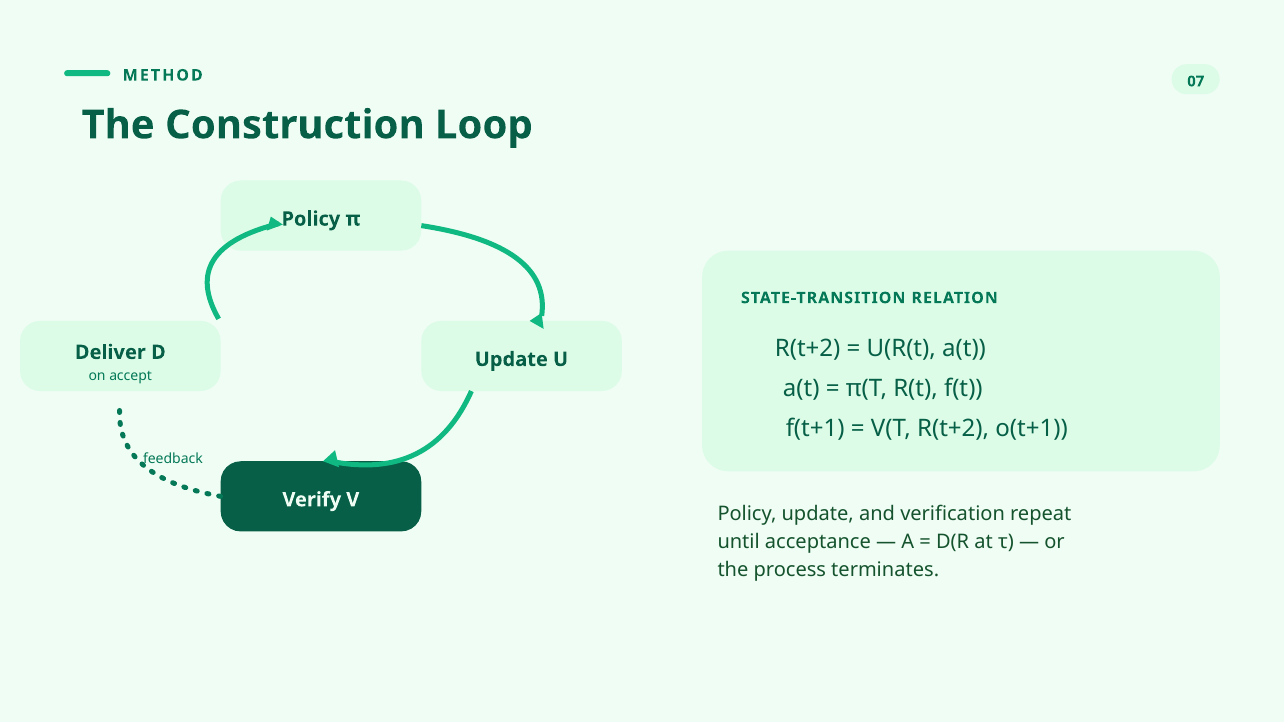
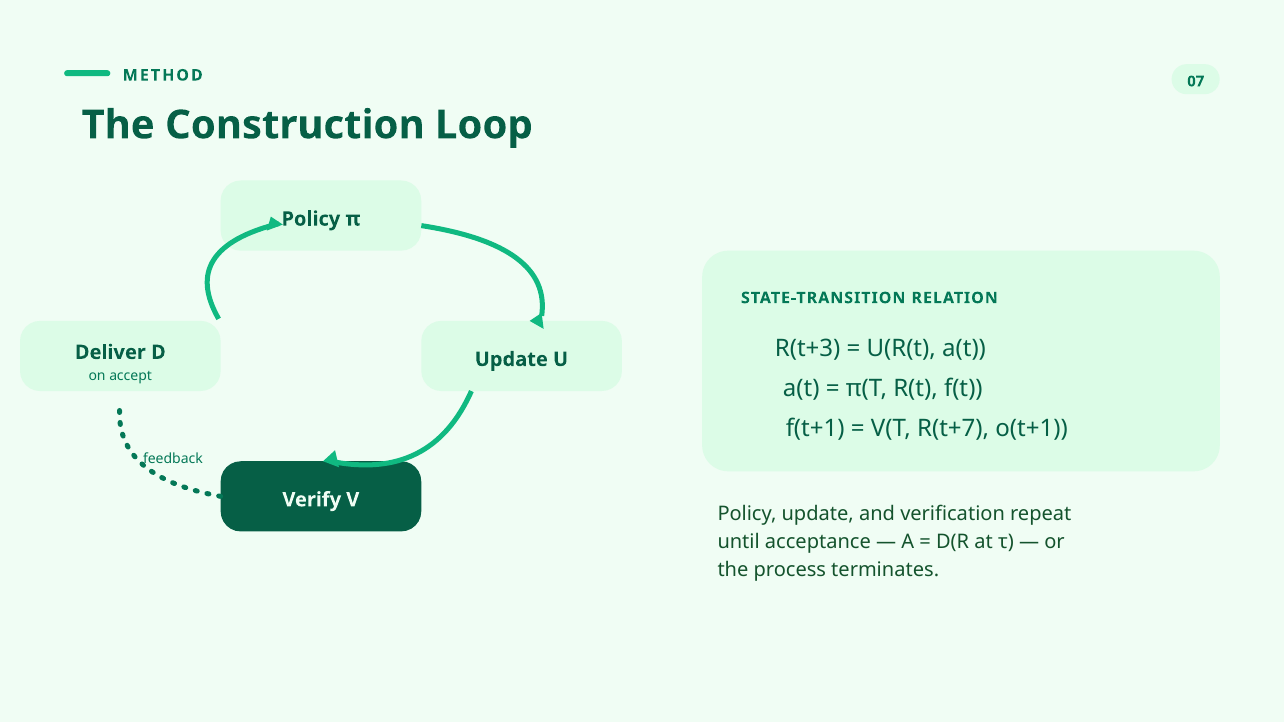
R(t+2: R(t+2 -> R(t+3 (808, 349)
V(T R(t+2: R(t+2 -> R(t+7 (953, 429)
